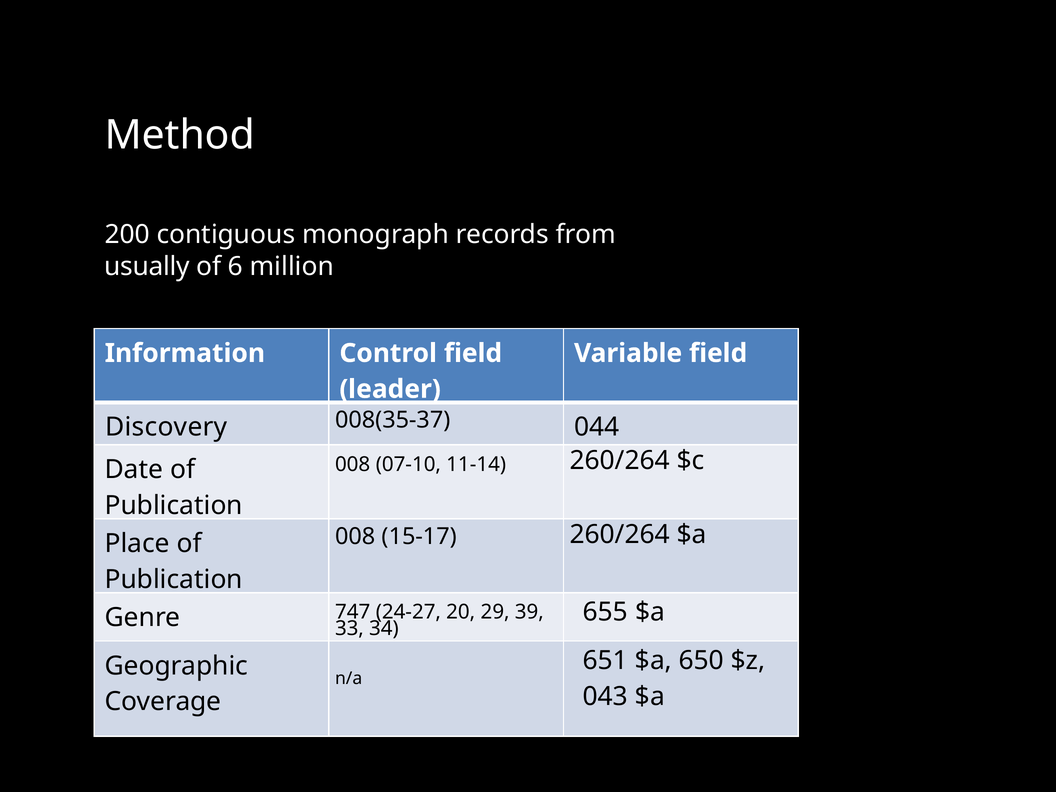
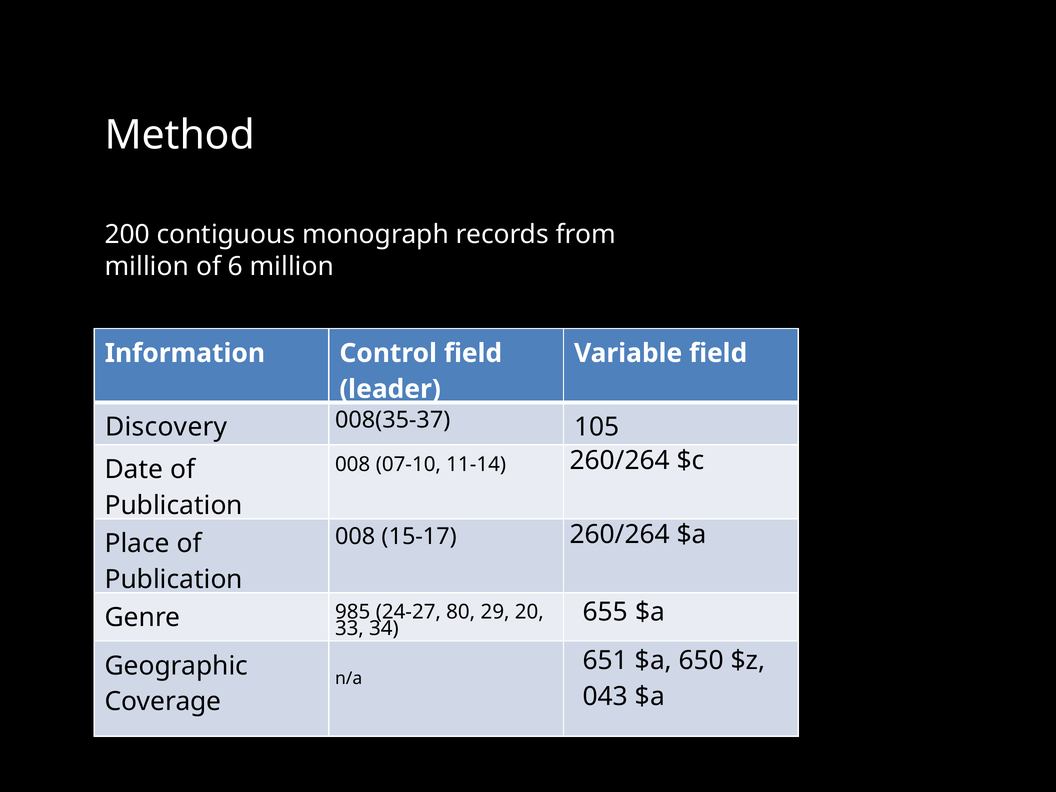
usually: usually -> million (147, 266)
044: 044 -> 105 (597, 427)
747: 747 -> 985 (353, 612)
20: 20 -> 80 (461, 612)
39: 39 -> 20 (529, 612)
